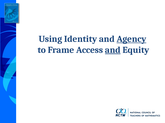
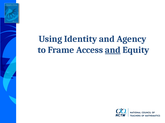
Agency underline: present -> none (131, 39)
